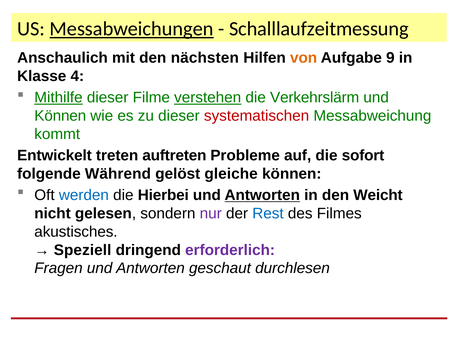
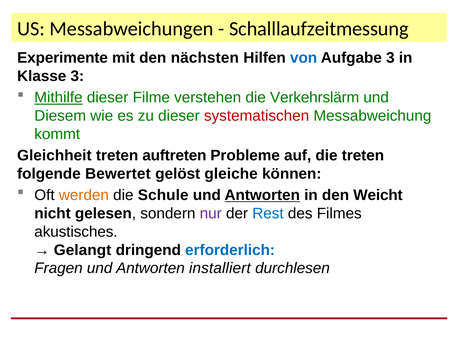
Messabweichungen underline: present -> none (132, 29)
Anschaulich: Anschaulich -> Experimente (63, 58)
von colour: orange -> blue (304, 58)
Aufgabe 9: 9 -> 3 (390, 58)
Klasse 4: 4 -> 3 (77, 76)
verstehen underline: present -> none (208, 98)
Können: Können -> Diesem (60, 116)
Entwickelt: Entwickelt -> Gleichheit (54, 156)
die sofort: sofort -> treten (363, 156)
Während: Während -> Bewertet (118, 174)
werden colour: blue -> orange (84, 195)
Hierbei: Hierbei -> Schule (163, 195)
Speziell: Speziell -> Gelangt (83, 250)
erforderlich colour: purple -> blue (230, 250)
geschaut: geschaut -> installiert (220, 269)
